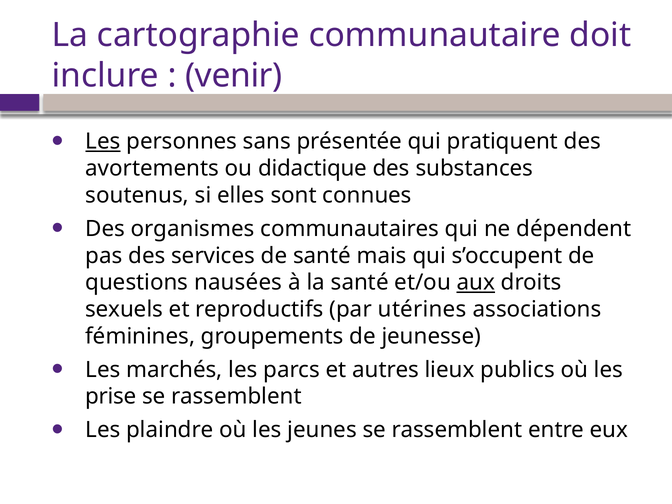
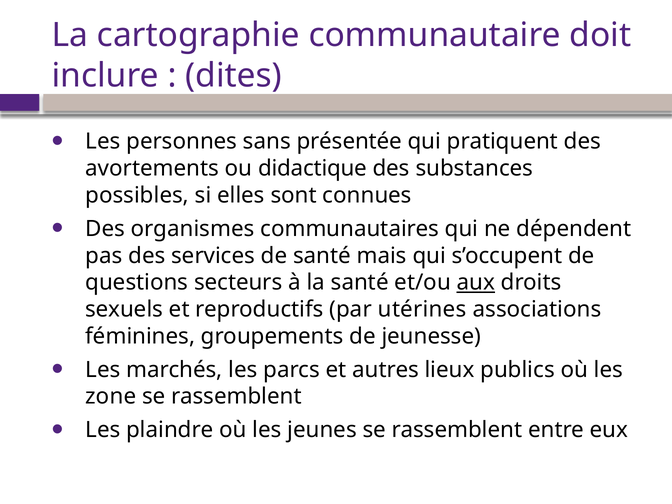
venir: venir -> dites (234, 76)
Les underline: present -> none (103, 142)
soutenus: soutenus -> possibles (137, 195)
nausées: nausées -> secteurs (238, 283)
prise: prise -> zone (111, 397)
